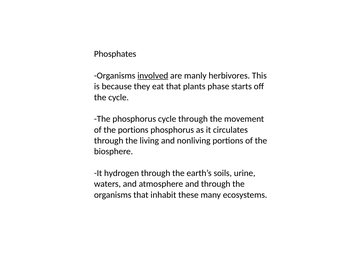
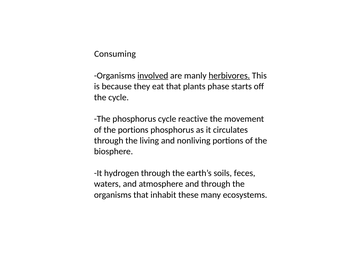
Phosphates: Phosphates -> Consuming (115, 54)
herbivores underline: none -> present (229, 76)
cycle through: through -> reactive (193, 119)
urine: urine -> feces (245, 173)
